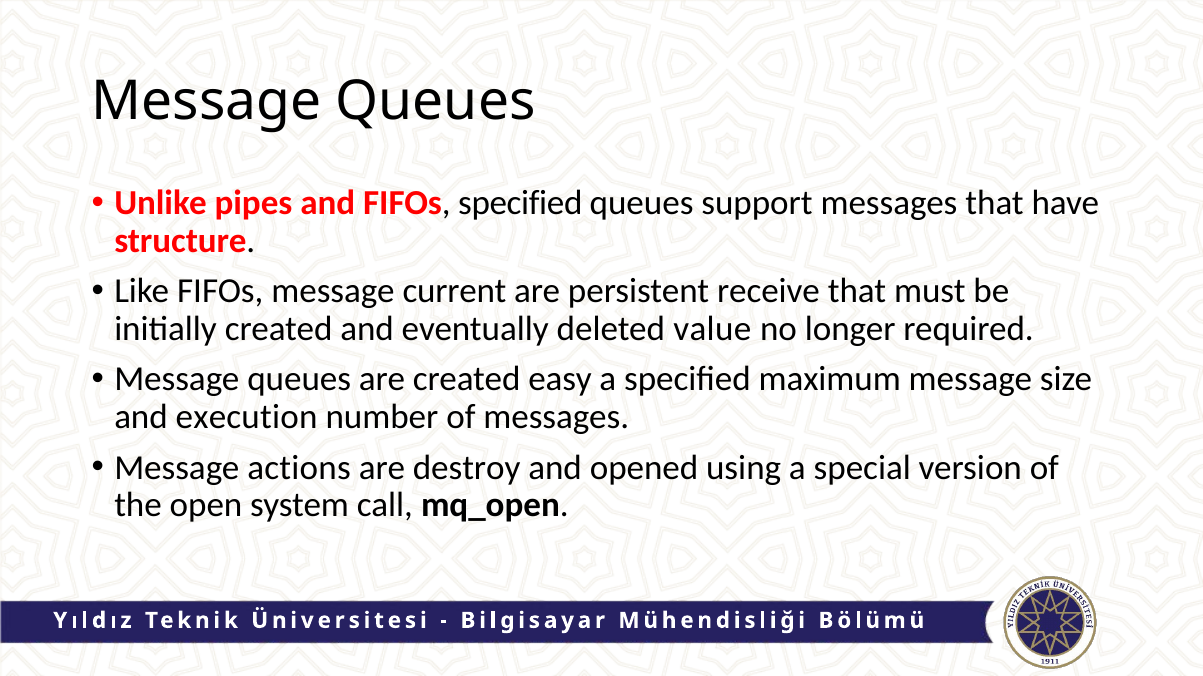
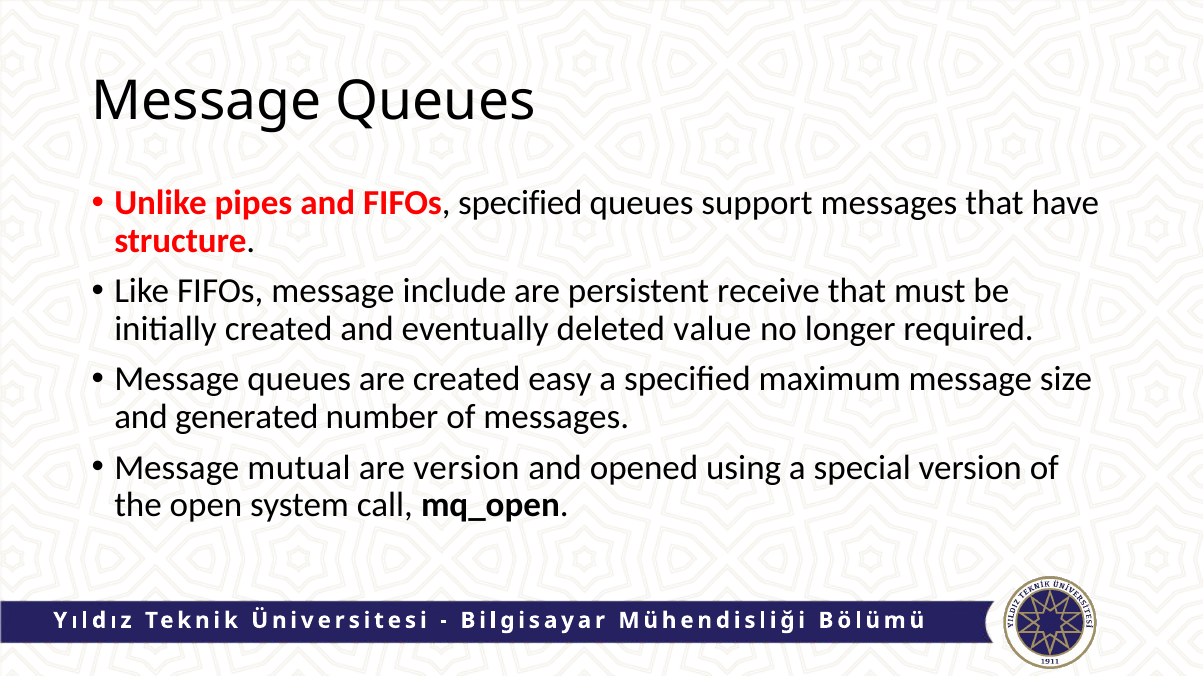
current: current -> include (454, 292)
execution: execution -> generated (247, 418)
actions: actions -> mutual (299, 468)
are destroy: destroy -> version (466, 468)
